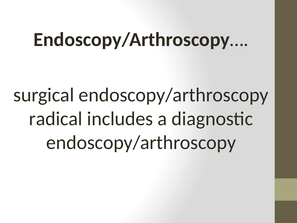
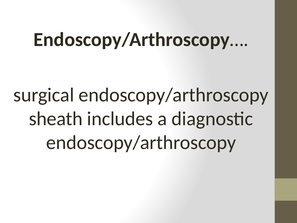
radical: radical -> sheath (56, 119)
